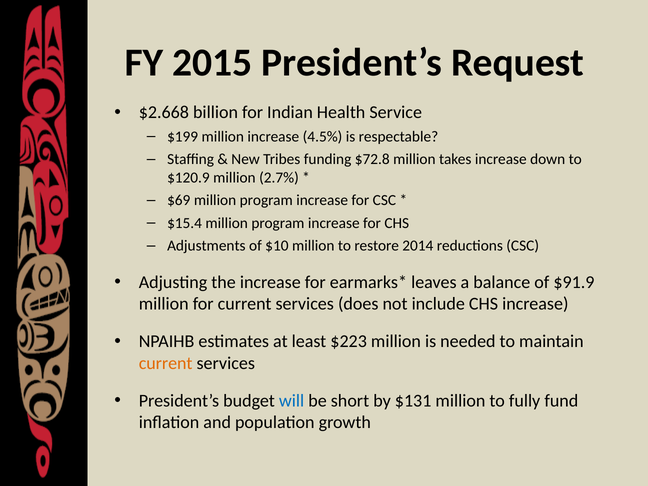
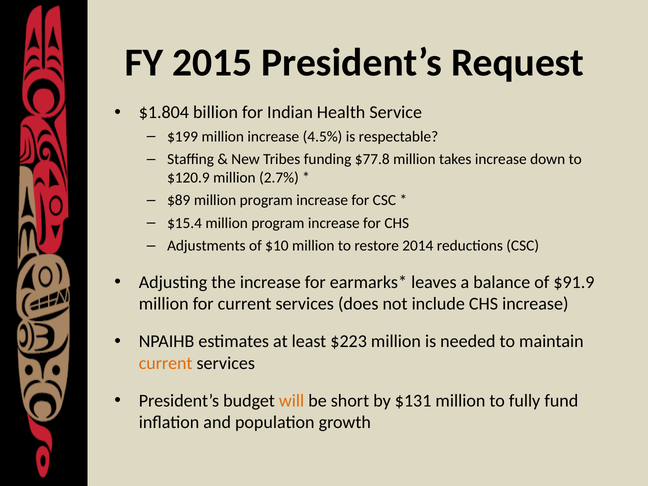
$2.668: $2.668 -> $1.804 (164, 113)
$72.8: $72.8 -> $77.8 (372, 159)
$69: $69 -> $89 (179, 200)
will colour: blue -> orange (292, 401)
